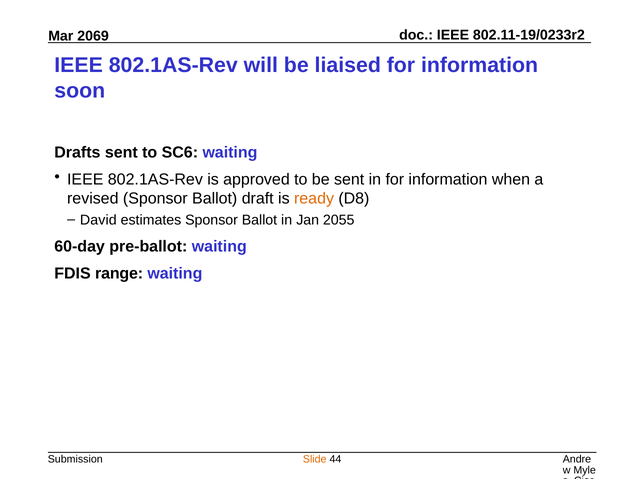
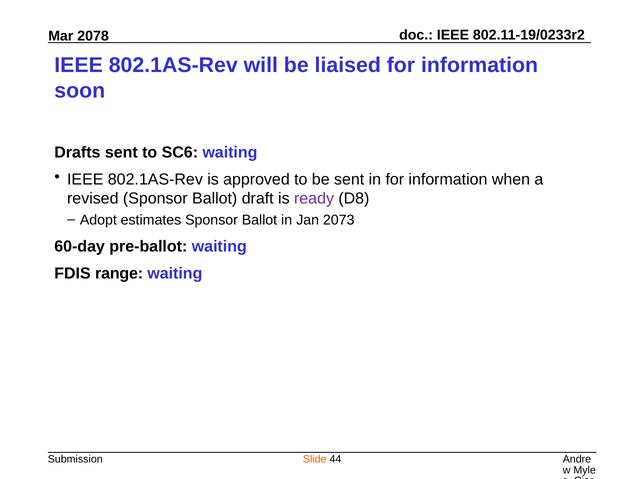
2069: 2069 -> 2078 (93, 36)
ready colour: orange -> purple (314, 199)
David: David -> Adopt (98, 220)
2055: 2055 -> 2073 (339, 220)
